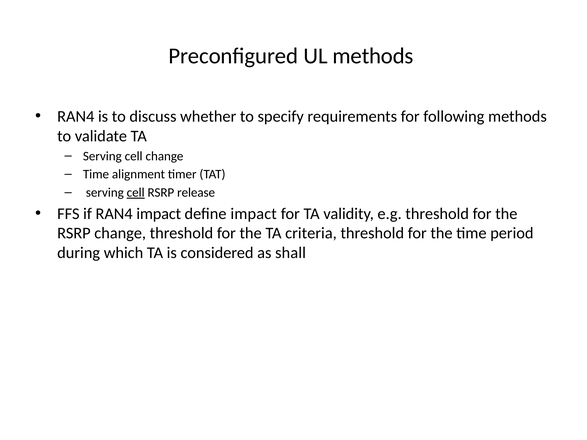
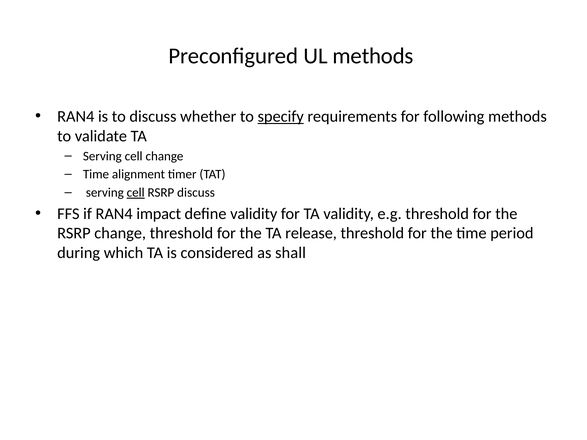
specify underline: none -> present (281, 117)
RSRP release: release -> discuss (196, 193)
define impact: impact -> validity (254, 214)
criteria: criteria -> release (311, 233)
